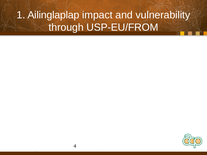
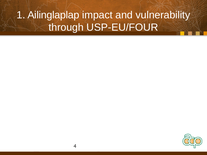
USP-EU/FROM: USP-EU/FROM -> USP-EU/FOUR (122, 27)
